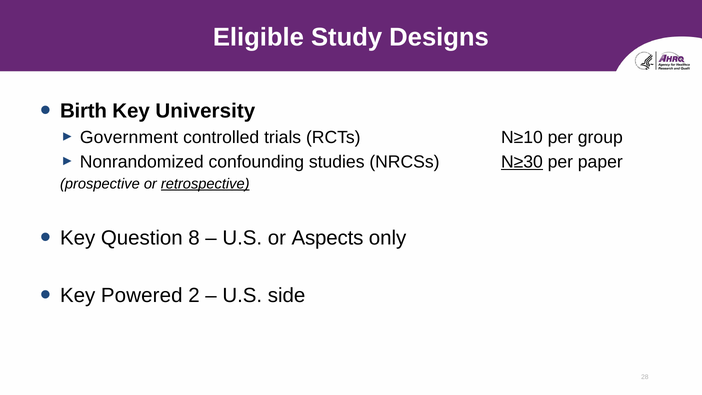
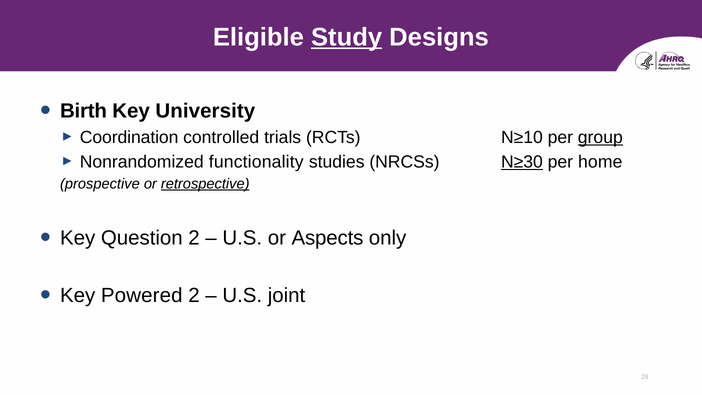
Study underline: none -> present (347, 37)
Government: Government -> Coordination (129, 137)
group underline: none -> present (600, 137)
confounding: confounding -> functionality (256, 162)
paper: paper -> home (600, 162)
Question 8: 8 -> 2 (194, 238)
side: side -> joint (287, 295)
